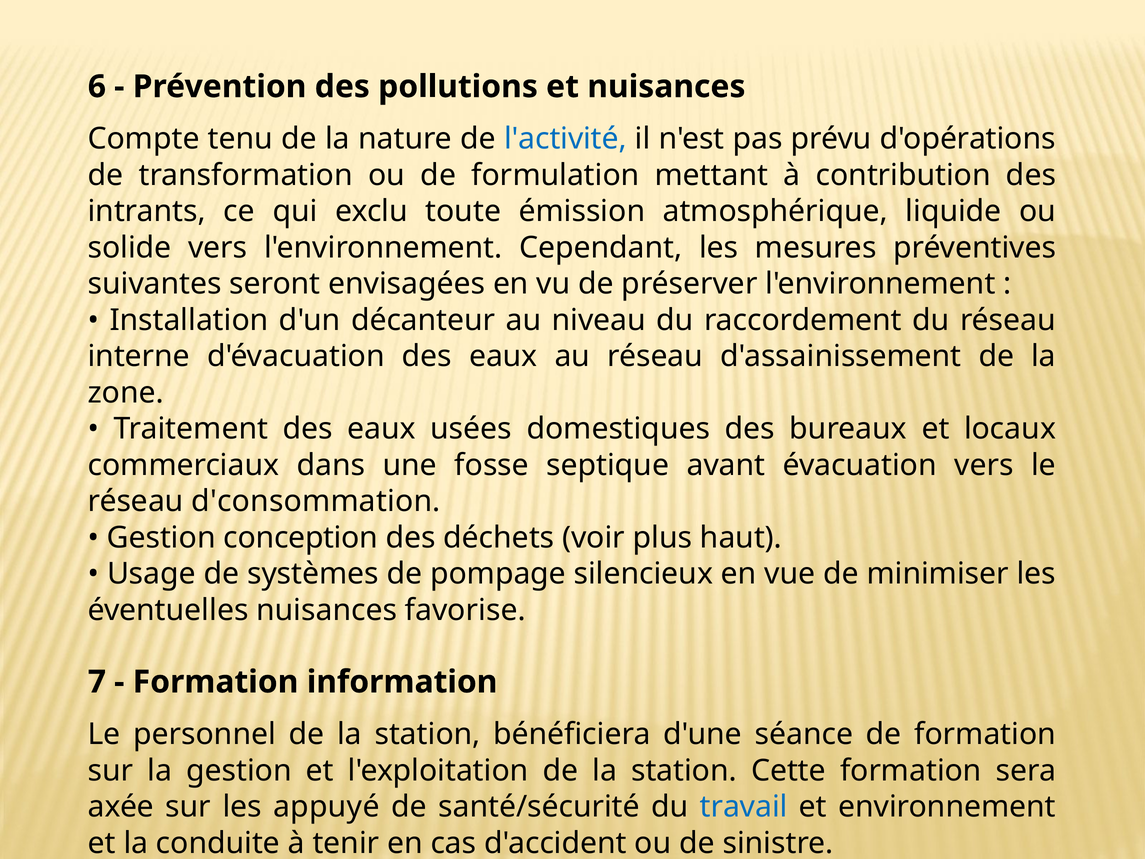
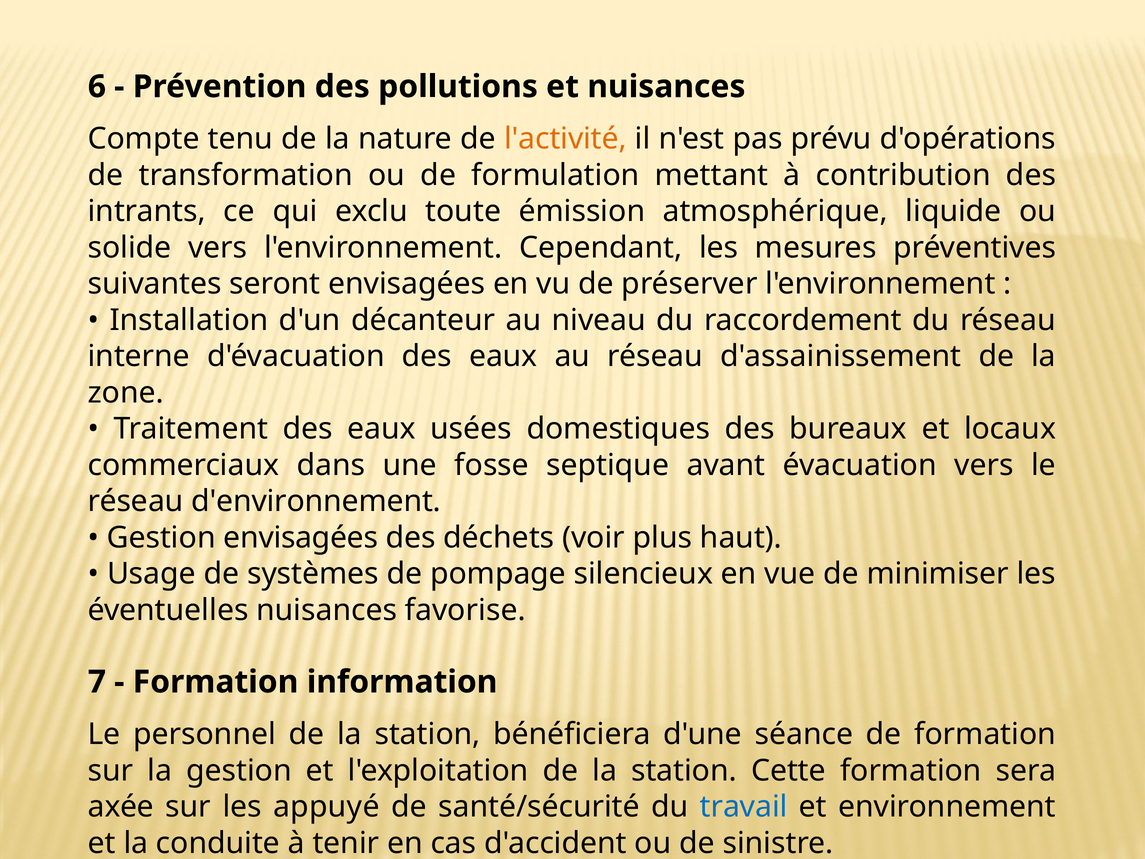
l'activité colour: blue -> orange (565, 139)
d'consommation: d'consommation -> d'environnement (316, 501)
Gestion conception: conception -> envisagées (301, 538)
